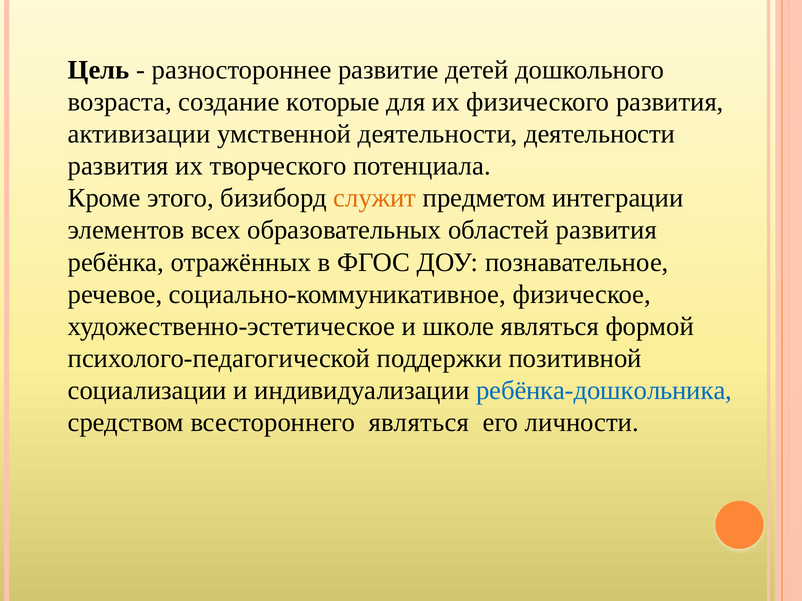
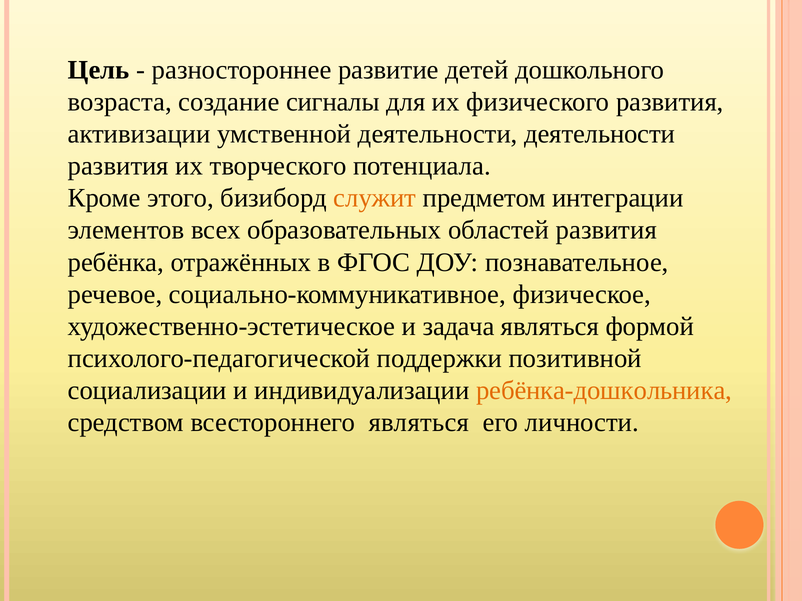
которые: которые -> сигналы (333, 102)
школе: школе -> задача (459, 327)
ребёнка-дошкольника colour: blue -> orange (604, 391)
